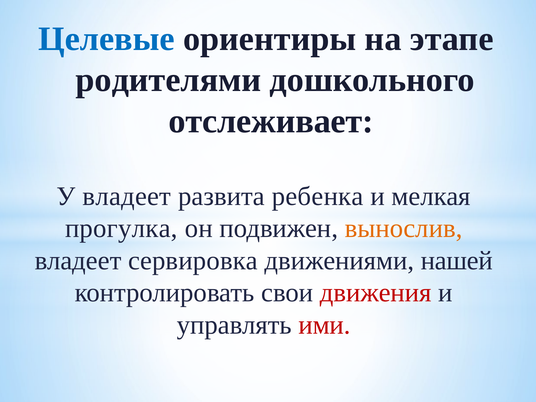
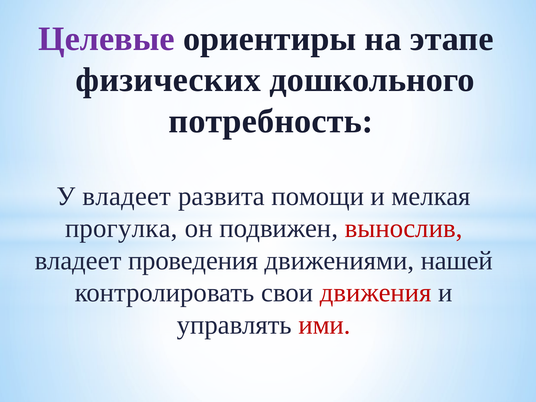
Целевые colour: blue -> purple (106, 39)
родителями: родителями -> физических (168, 80)
отслеживает: отслеживает -> потребность (271, 121)
ребенка: ребенка -> помощи (318, 196)
вынослив colour: orange -> red (404, 228)
сервировка: сервировка -> проведения (193, 261)
